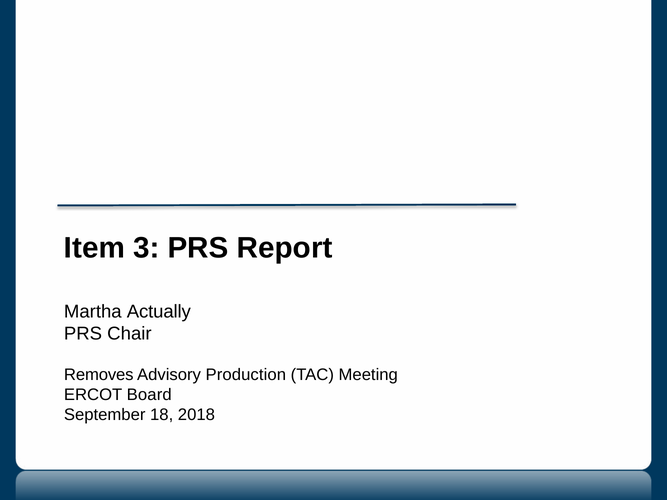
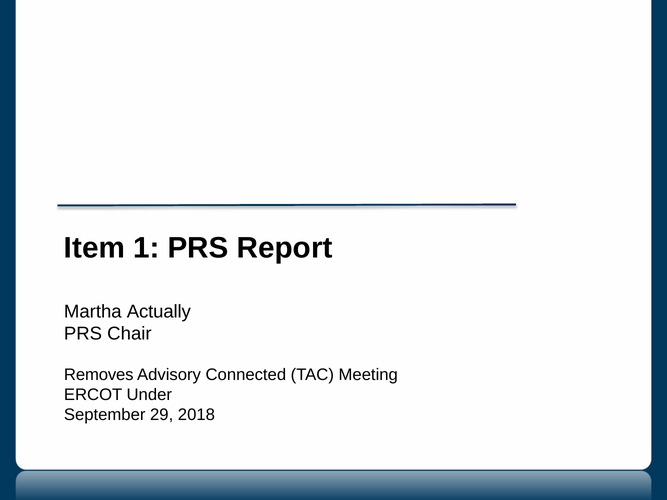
3: 3 -> 1 (146, 248)
Production: Production -> Connected (246, 375)
Board: Board -> Under (149, 395)
18: 18 -> 29 (162, 415)
